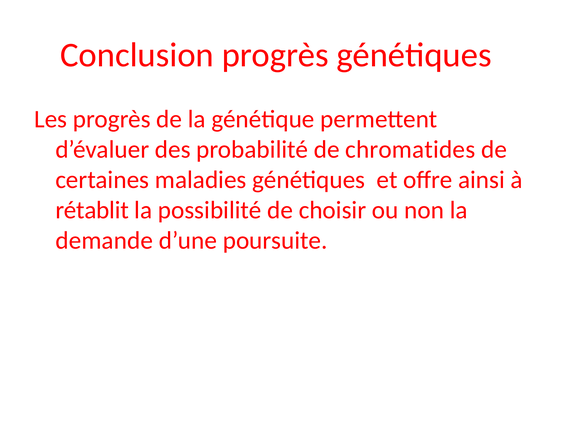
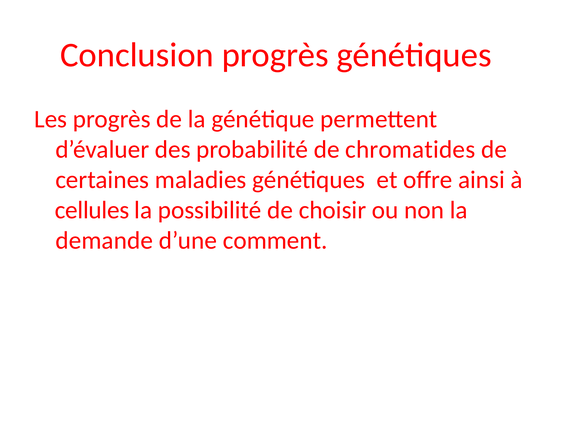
rétablit: rétablit -> cellules (92, 210)
poursuite: poursuite -> comment (275, 240)
